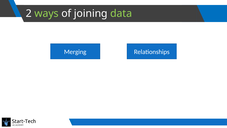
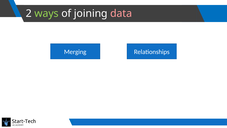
data colour: light green -> pink (121, 13)
